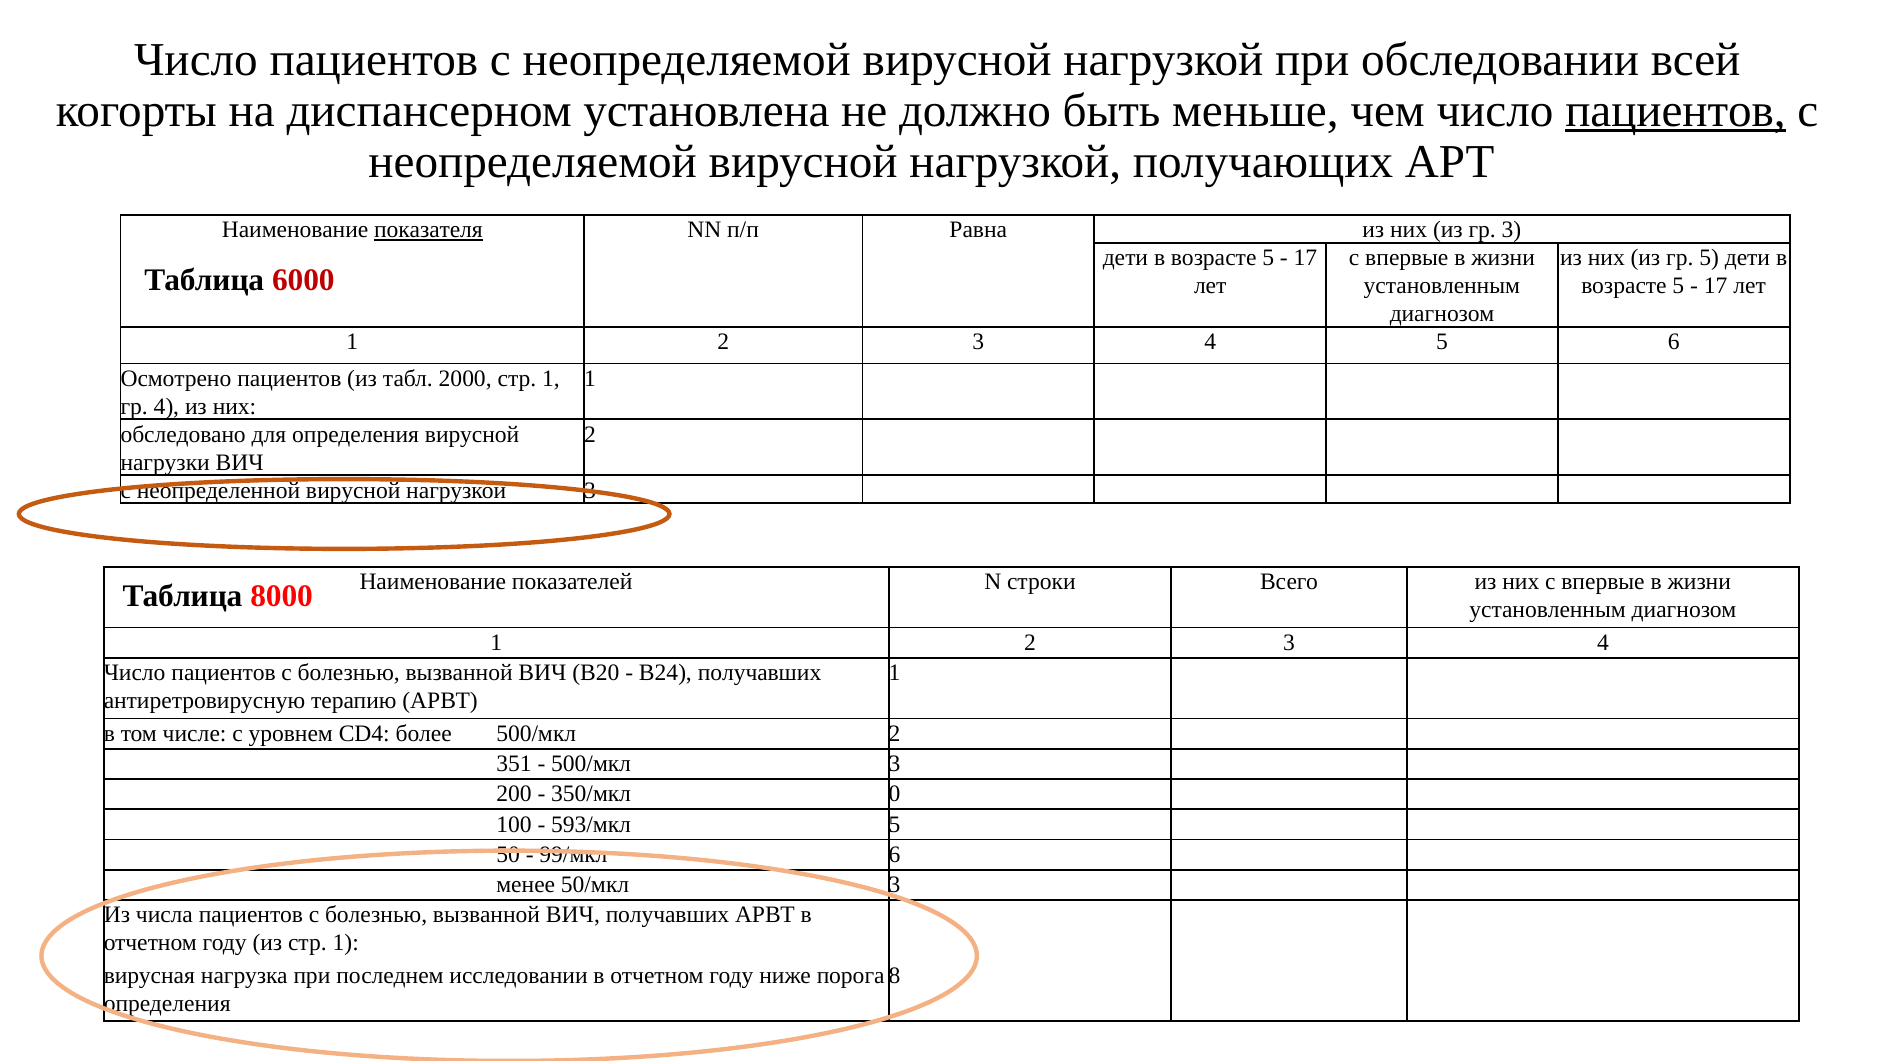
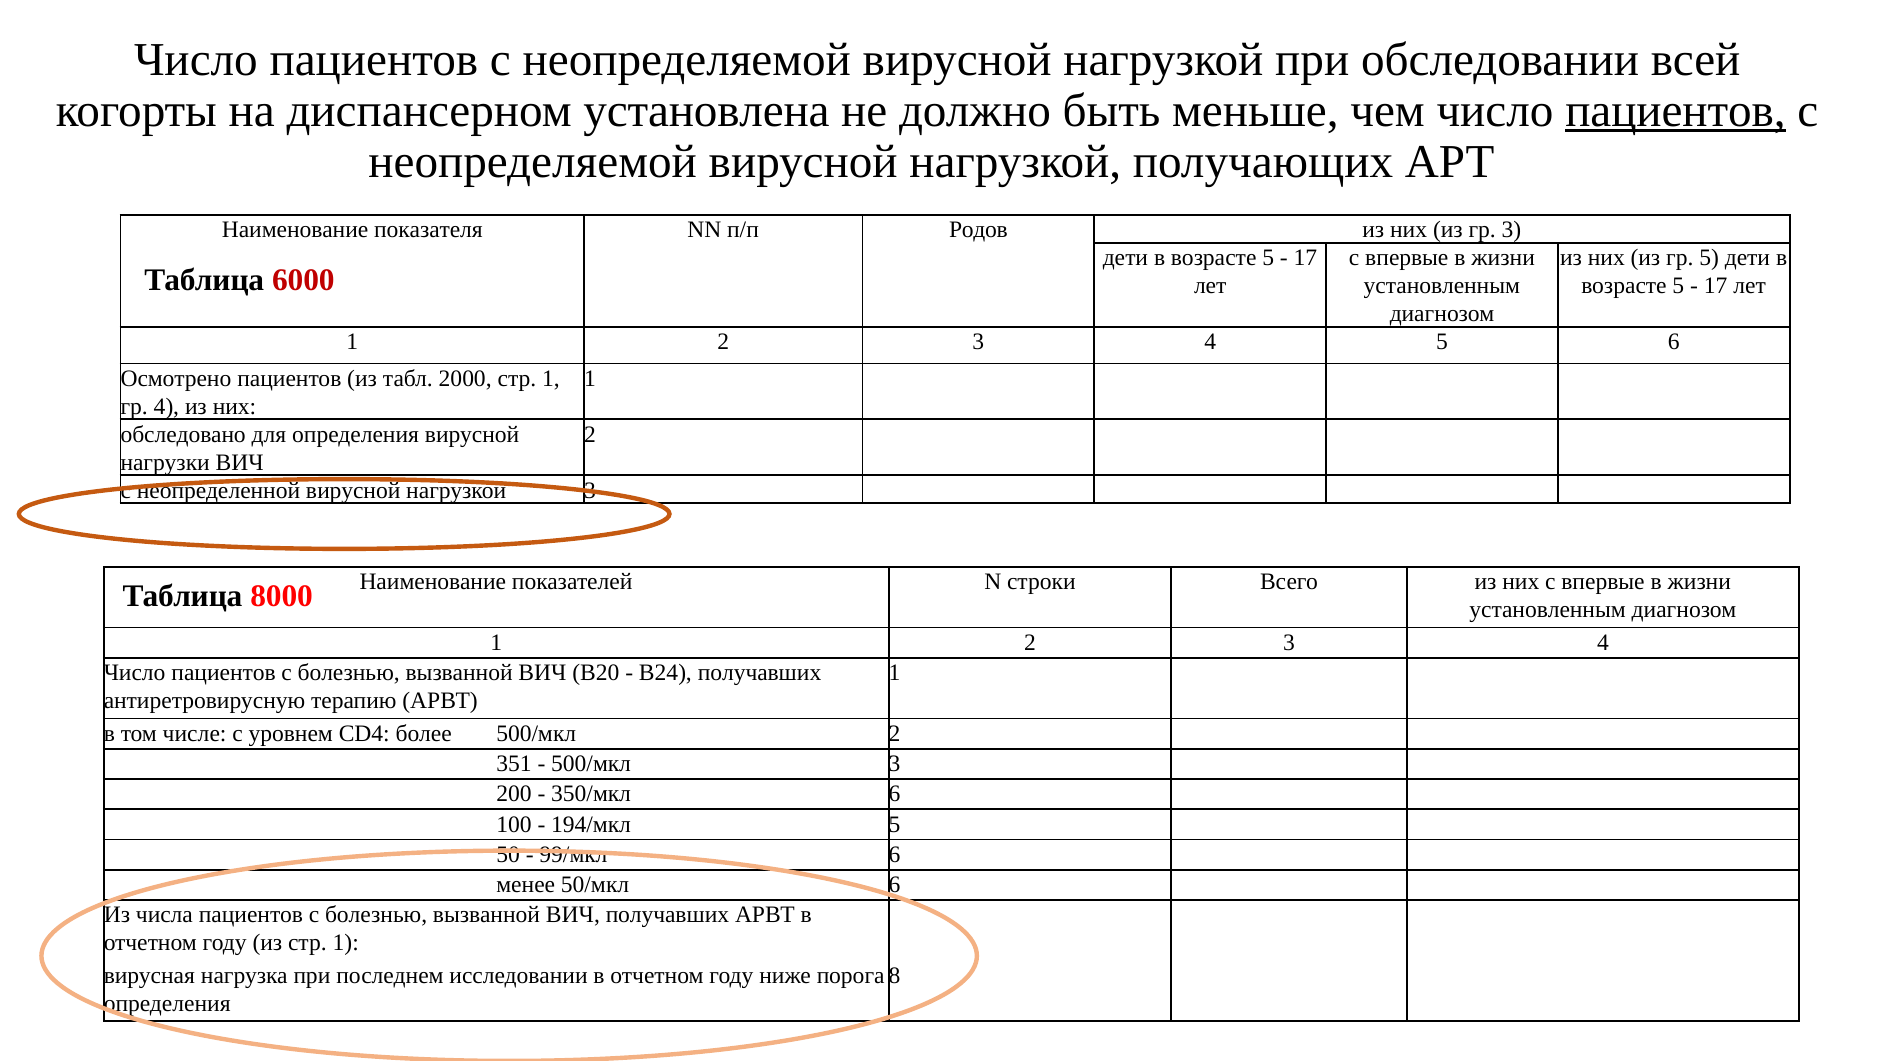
показателя underline: present -> none (428, 230)
Равна: Равна -> Родов (978, 230)
350/мкл 0: 0 -> 6 (895, 794)
593/мкл: 593/мкл -> 194/мкл (591, 824)
50/мкл 3: 3 -> 6 (895, 885)
